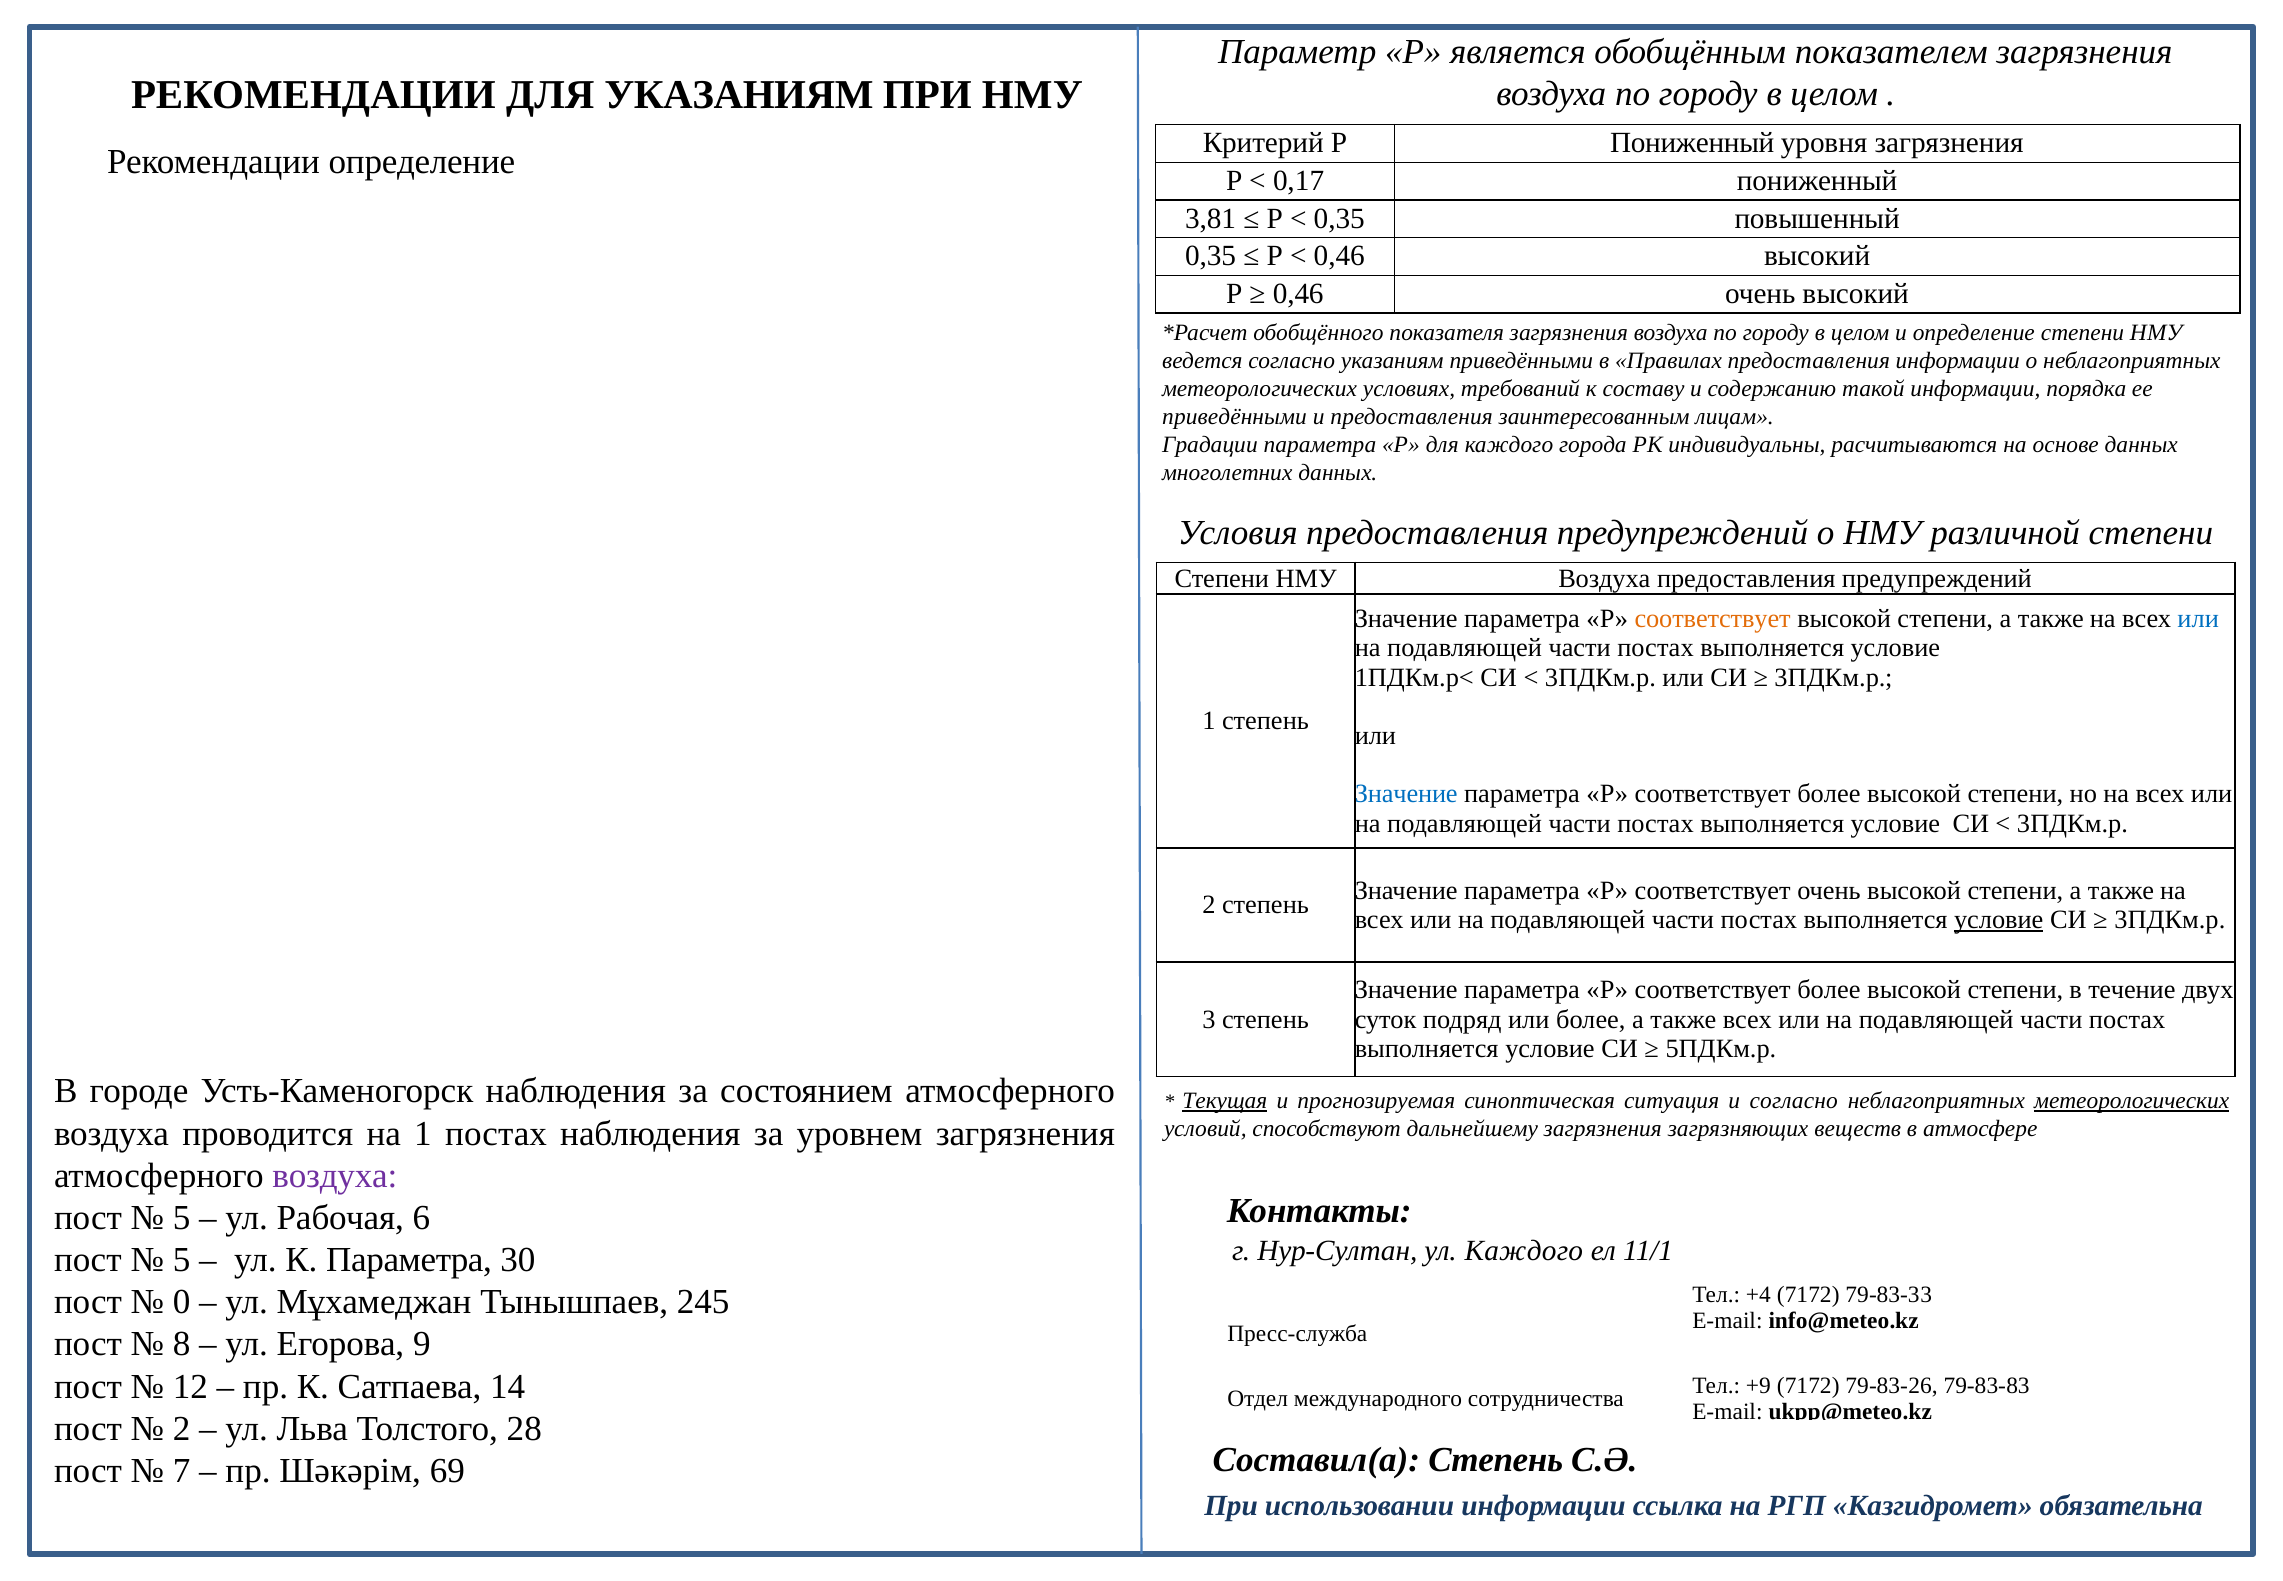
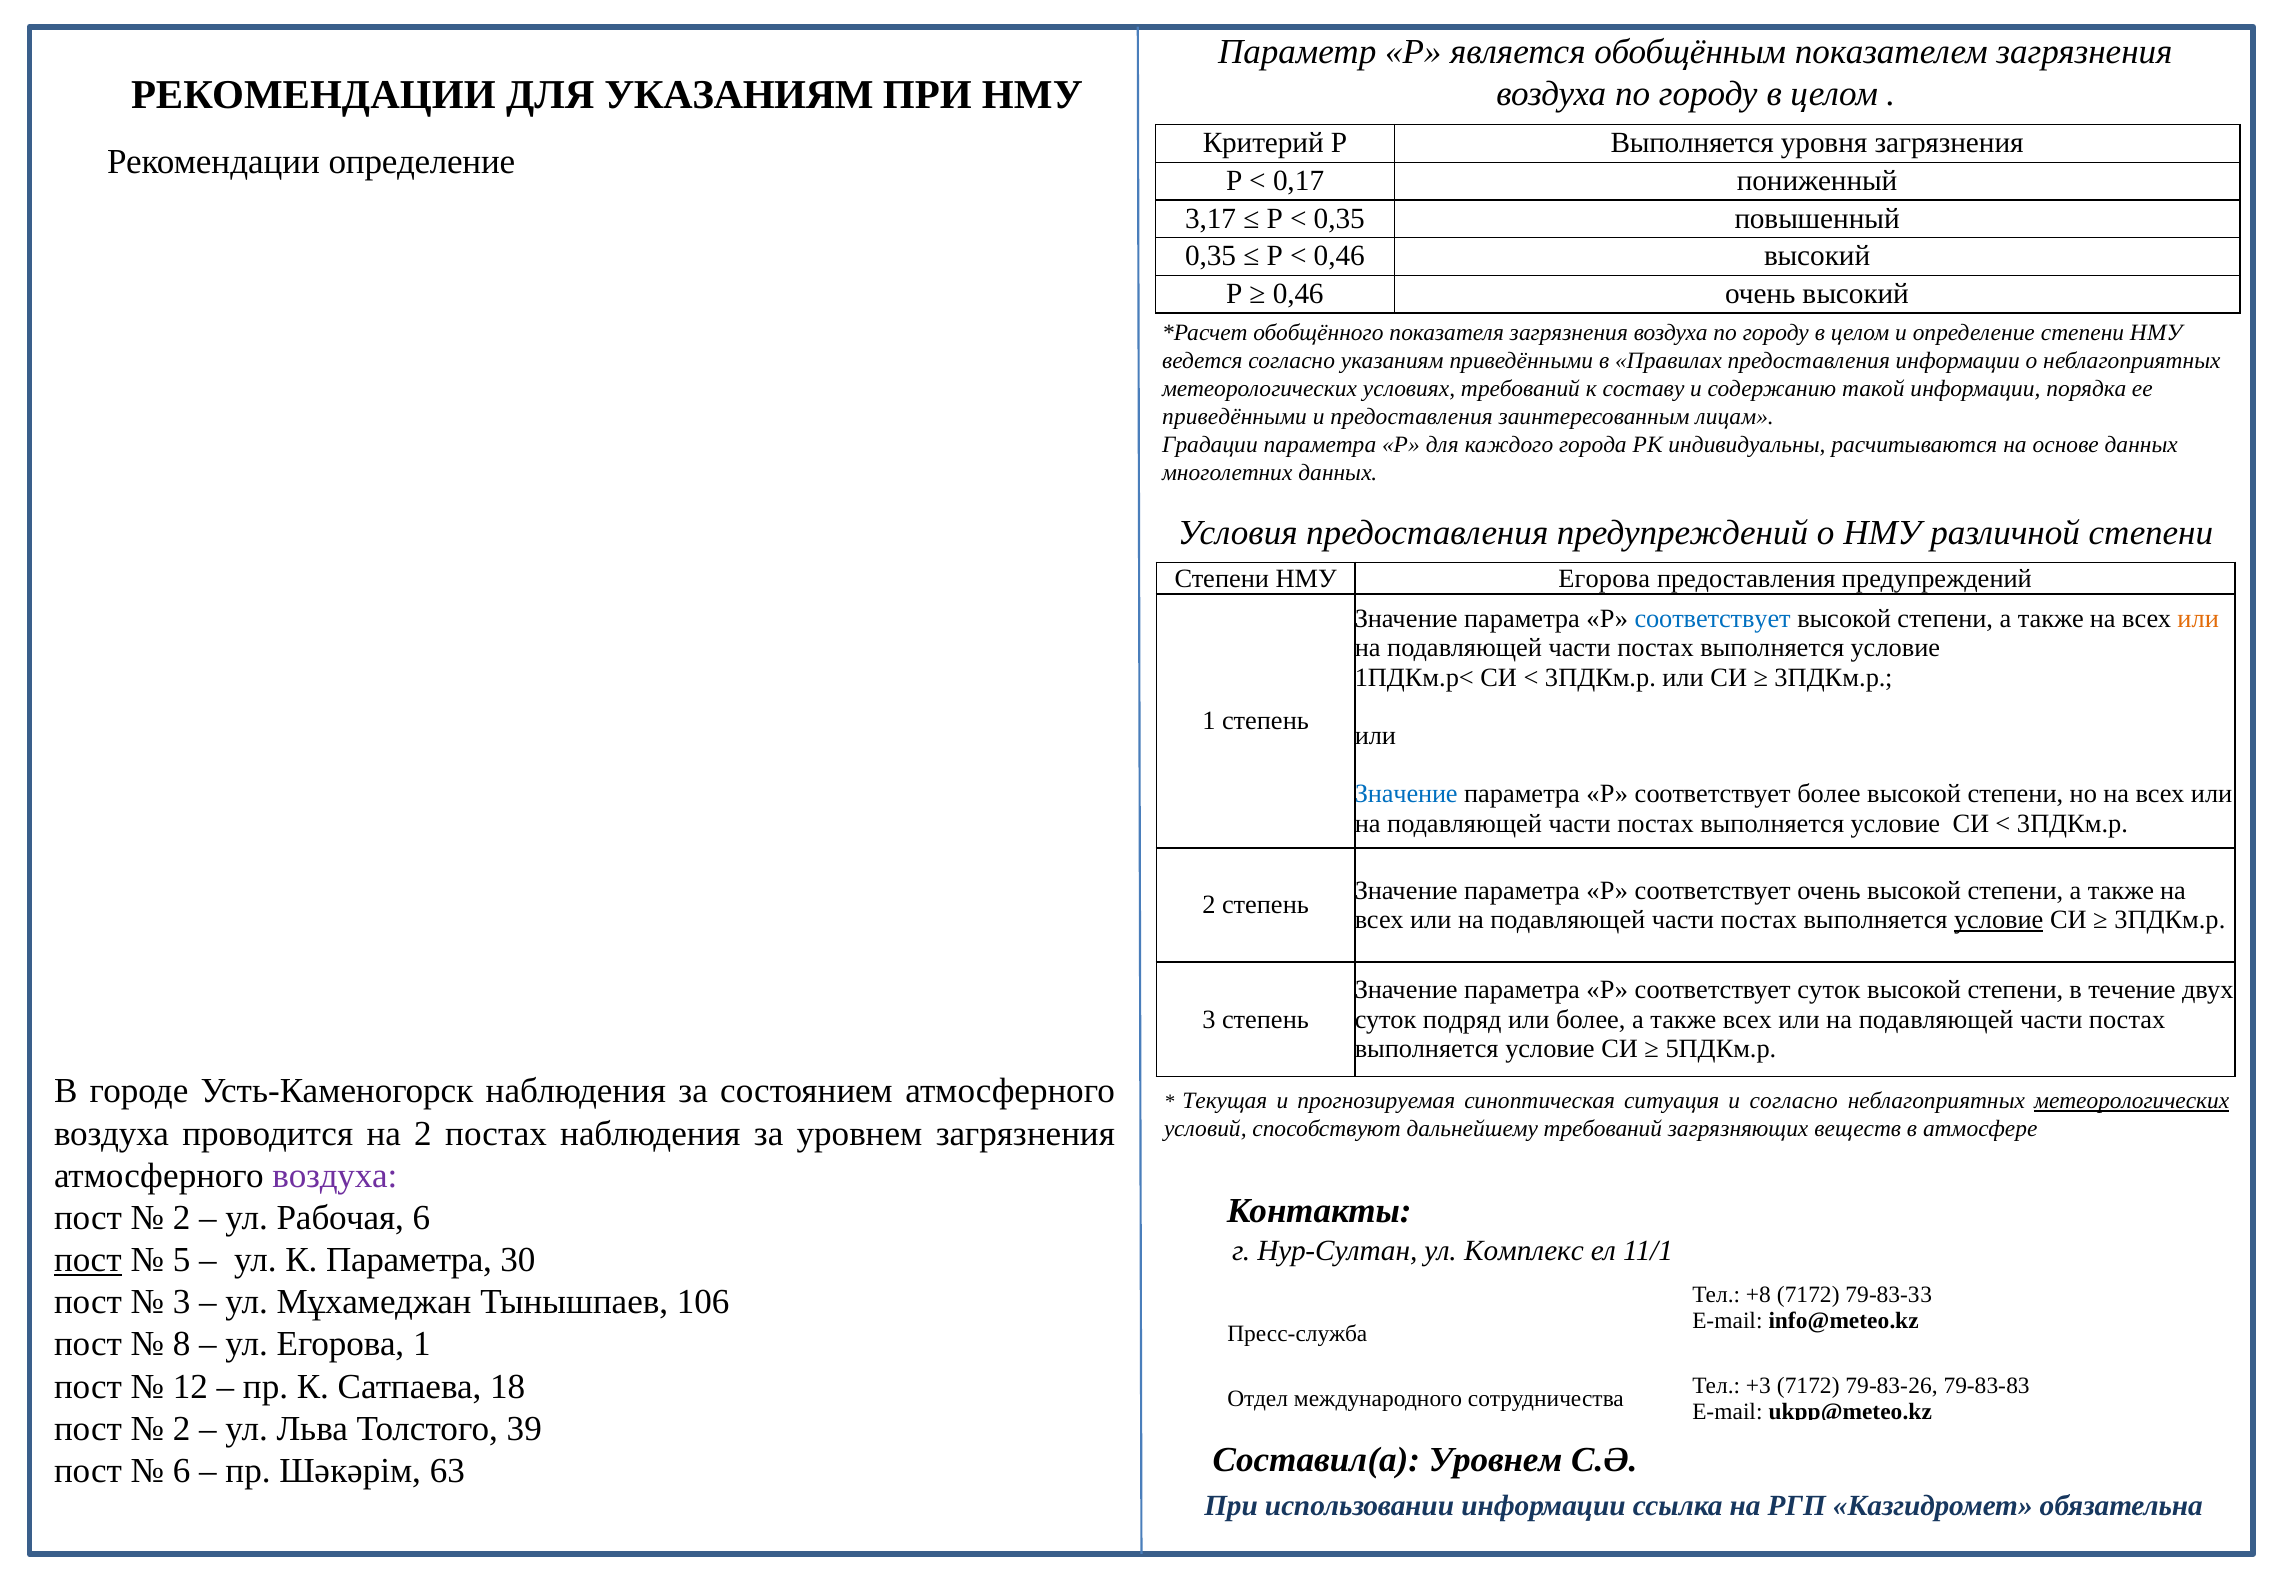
Р Пониженный: Пониженный -> Выполняется (1692, 143)
3,81: 3,81 -> 3,17 (1211, 218)
НМУ Воздуха: Воздуха -> Егорова (1604, 578)
соответствует colour: orange -> blue (1713, 619)
или colour: blue -> orange (2198, 619)
более: более -> суток (1829, 990)
Текущая underline: present -> none (1225, 1101)
на 1: 1 -> 2 (423, 1133)
дальнейшему загрязнения: загрязнения -> требований (1603, 1129)
5: 5 -> 2 (182, 1217)
ул Каждого: Каждого -> Комплекс (1524, 1251)
пост underline: none -> present (88, 1260)
+4: +4 -> +8 (1758, 1294)
0: 0 -> 3 (182, 1302)
245: 245 -> 106 (703, 1302)
Егорова 9: 9 -> 1 (422, 1344)
14: 14 -> 18 (508, 1386)
+9: +9 -> +3 (1758, 1386)
28: 28 -> 39 (524, 1428)
Составил(а Степень: Степень -> Уровнем (1496, 1459)
7: 7 -> 6 (182, 1470)
69: 69 -> 63 (447, 1470)
